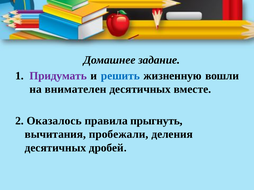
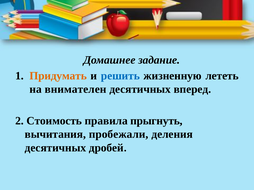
Придумать colour: purple -> orange (58, 76)
вошли: вошли -> лететь (222, 76)
вместе: вместе -> вперед (192, 89)
Оказалось: Оказалось -> Стоимость (54, 121)
